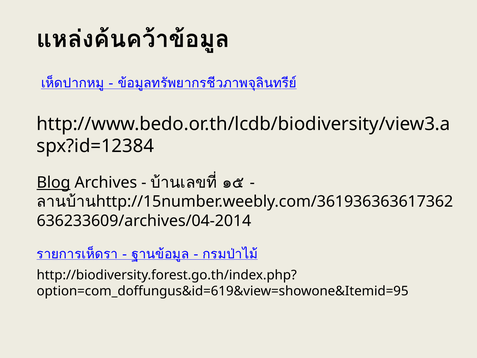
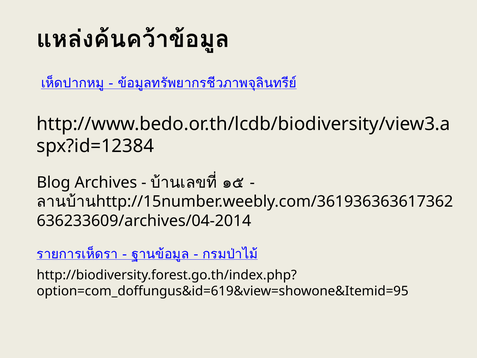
Blog underline: present -> none (54, 182)
